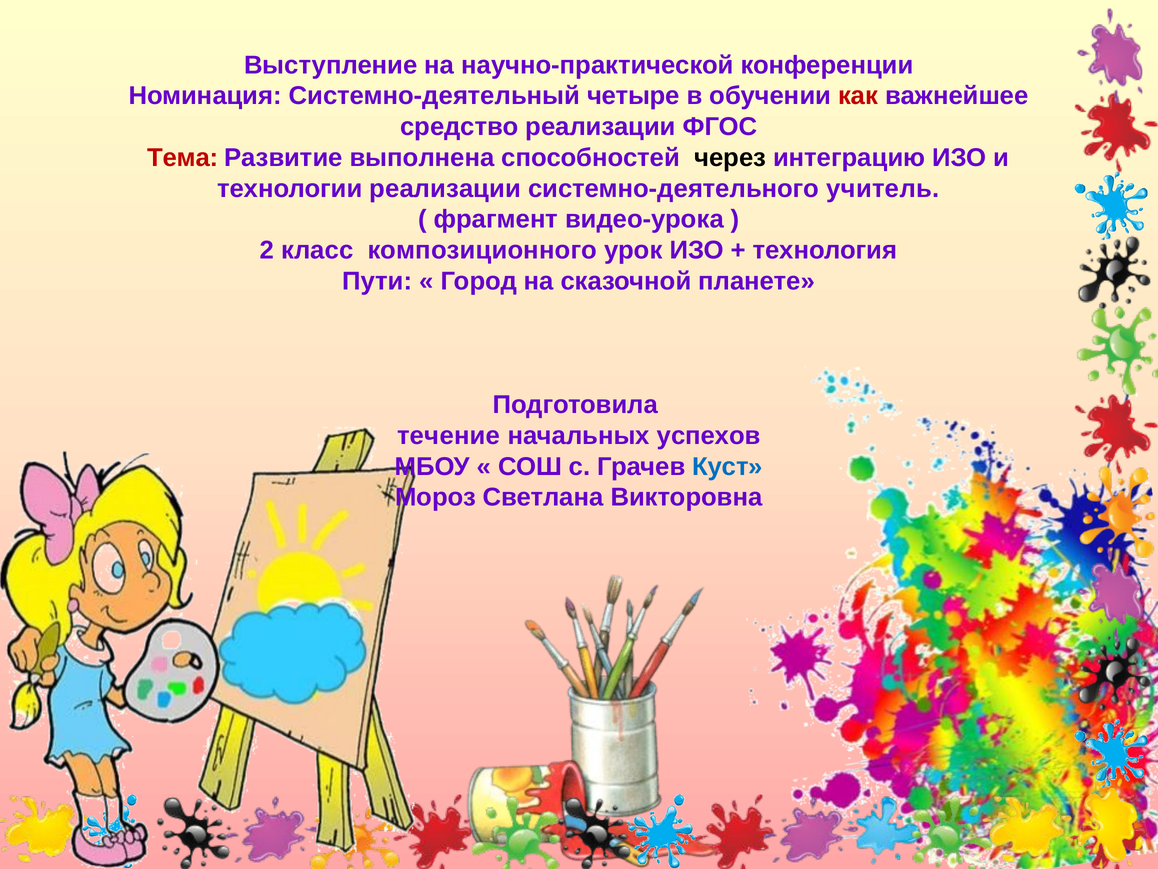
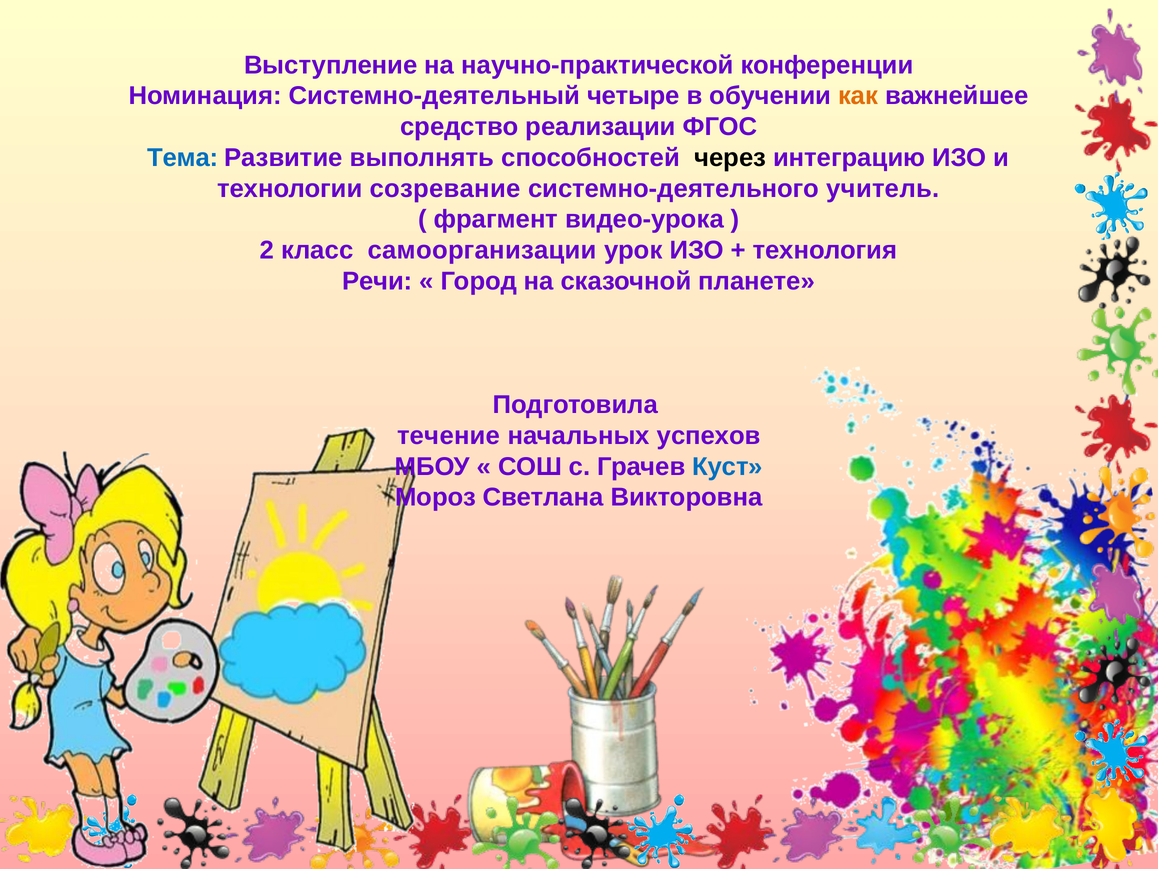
как colour: red -> orange (858, 96)
Тема colour: red -> blue (183, 158)
выполнена: выполнена -> выполнять (422, 158)
технологии реализации: реализации -> созревание (445, 189)
композиционного: композиционного -> самоорганизации (482, 250)
Пути: Пути -> Речи (377, 281)
